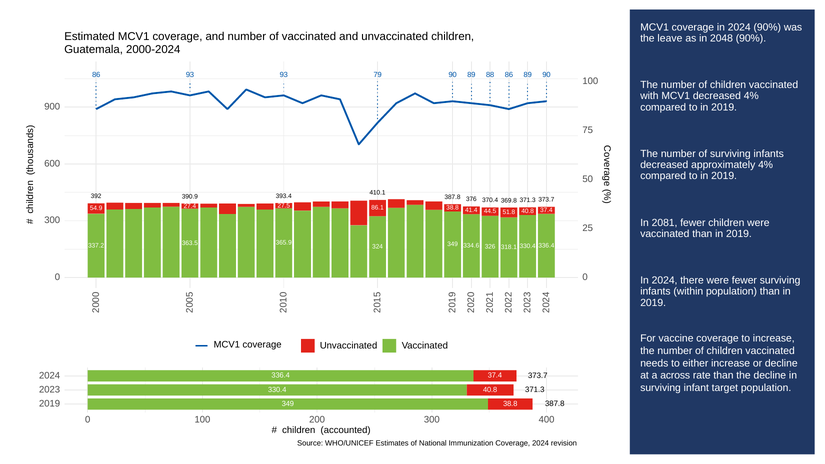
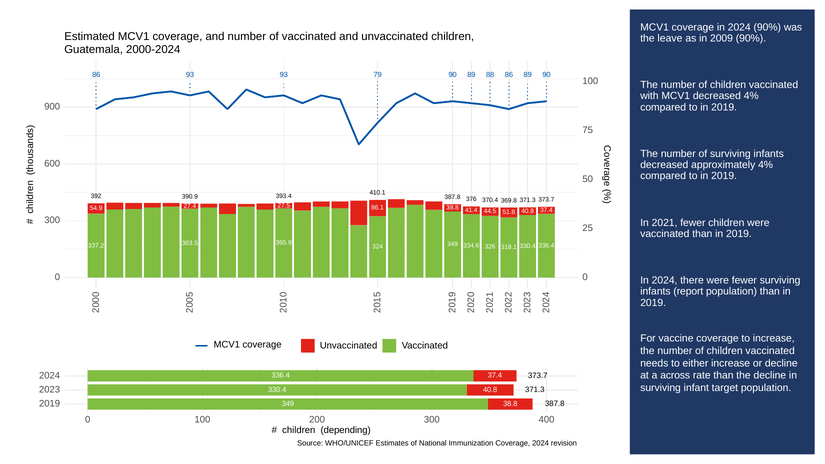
2048: 2048 -> 2009 (721, 38)
2081: 2081 -> 2021 (665, 223)
within: within -> report (688, 292)
accounted: accounted -> depending (346, 430)
